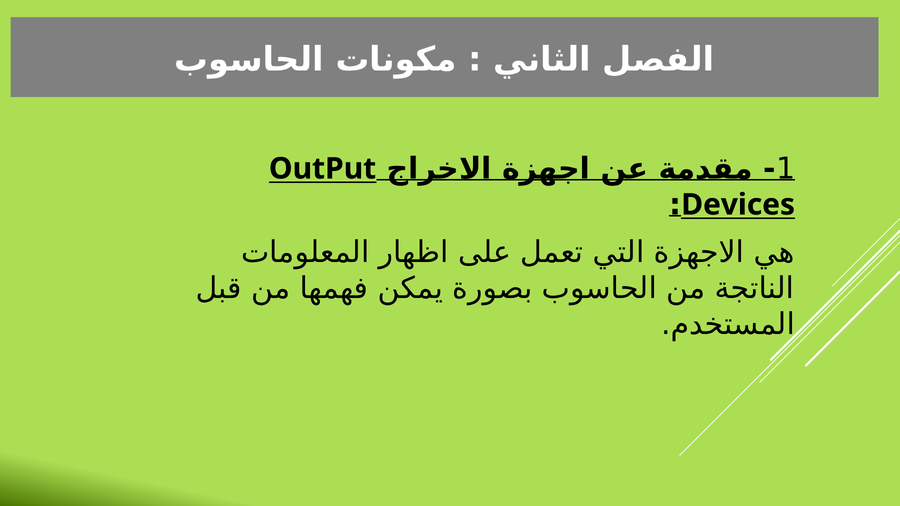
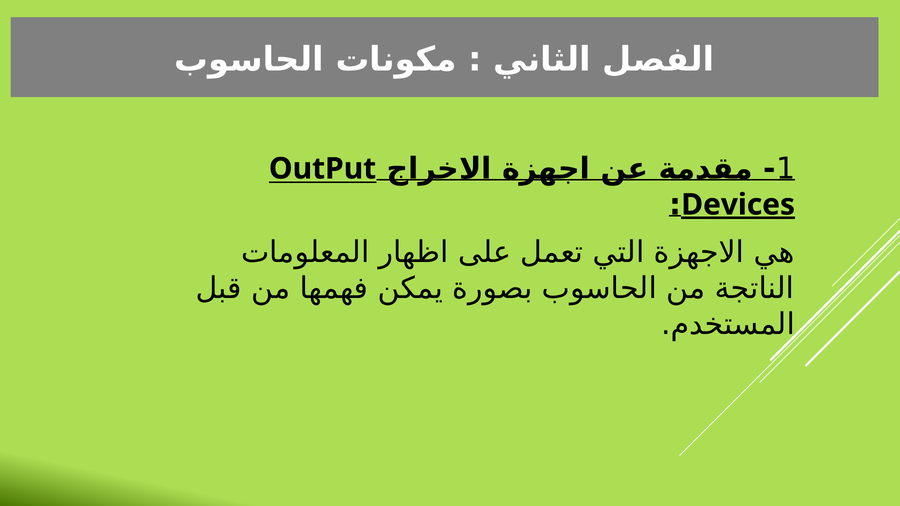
Devices underline: none -> present (738, 205)
